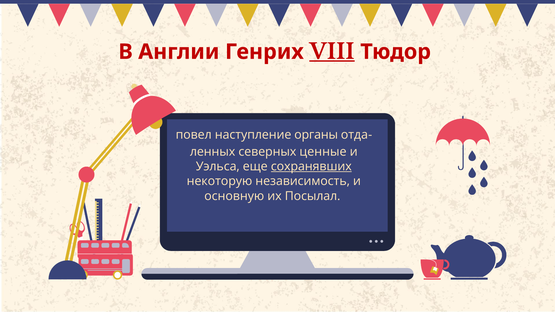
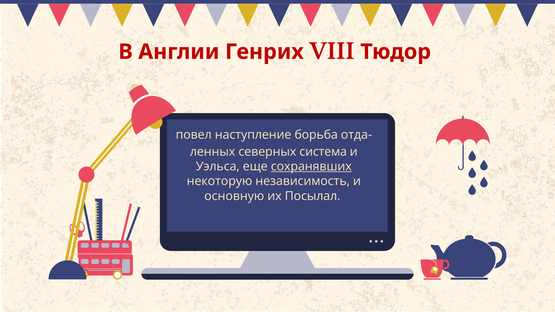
VIII underline: present -> none (332, 52)
органы: органы -> борьба (316, 135)
ценные: ценные -> система (323, 152)
